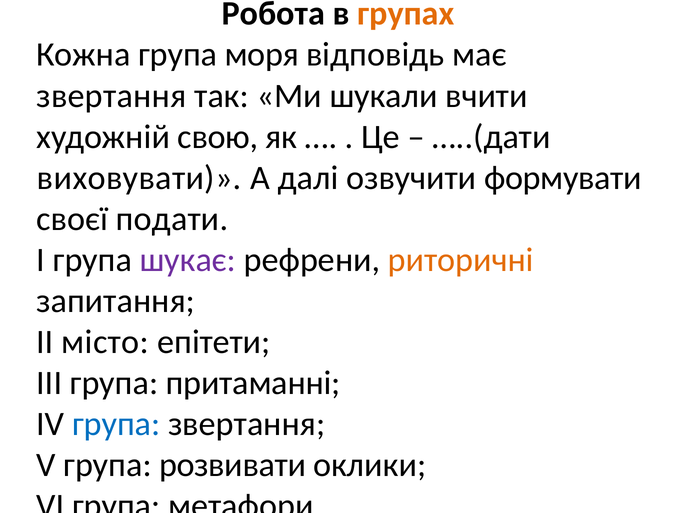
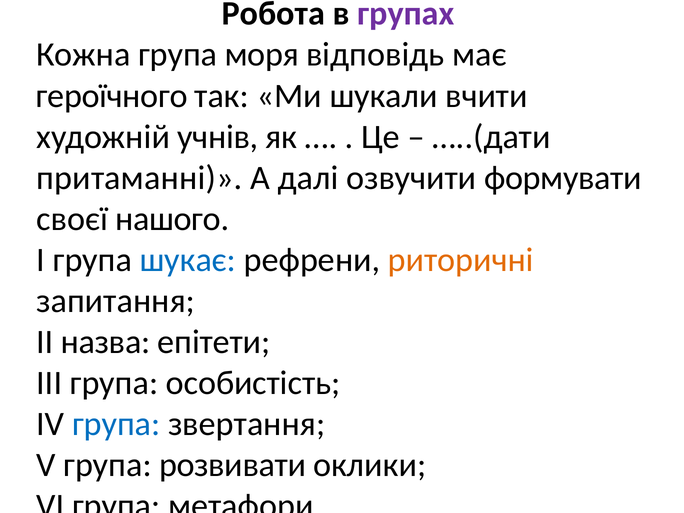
групах colour: orange -> purple (406, 14)
звертання: звертання -> героїчного (112, 96)
свою: свою -> учнів (218, 137)
виховувати: виховувати -> притаманні (139, 178)
подати: подати -> нашого (172, 219)
шукає colour: purple -> blue (188, 260)
місто: місто -> назва (106, 342)
притаманні: притаманні -> особистість (253, 383)
